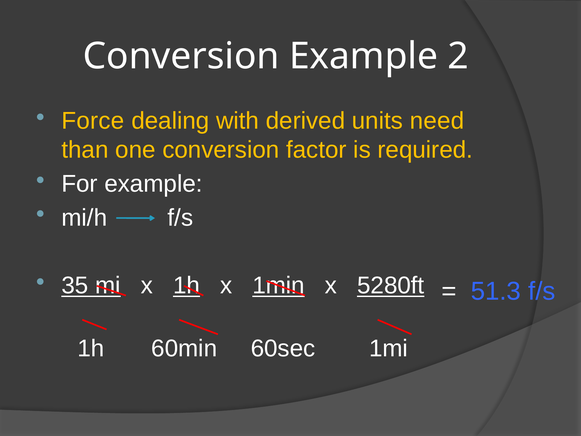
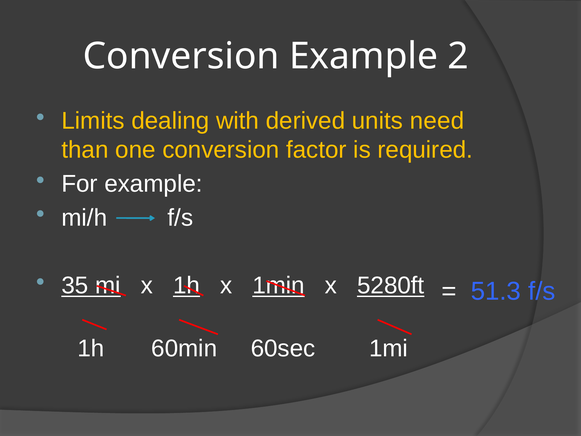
Force: Force -> Limits (93, 121)
